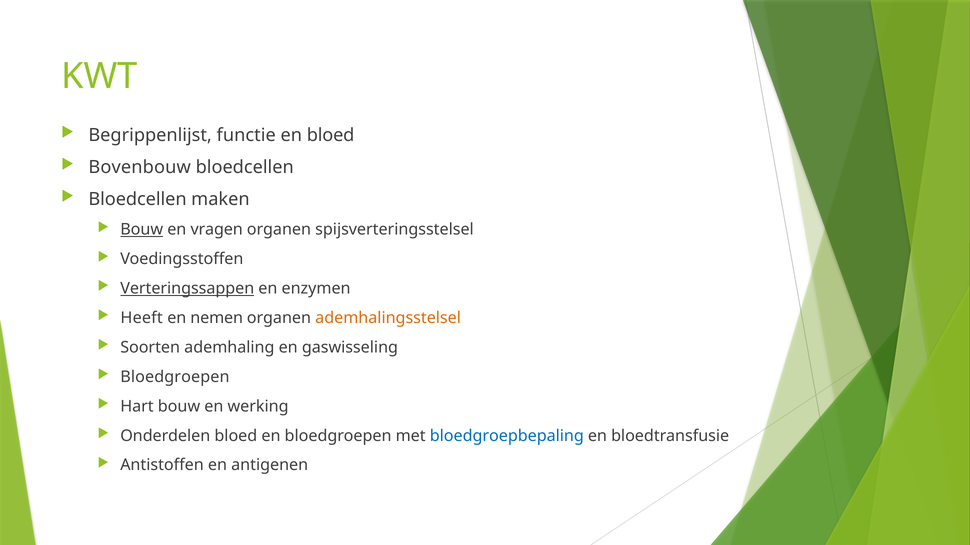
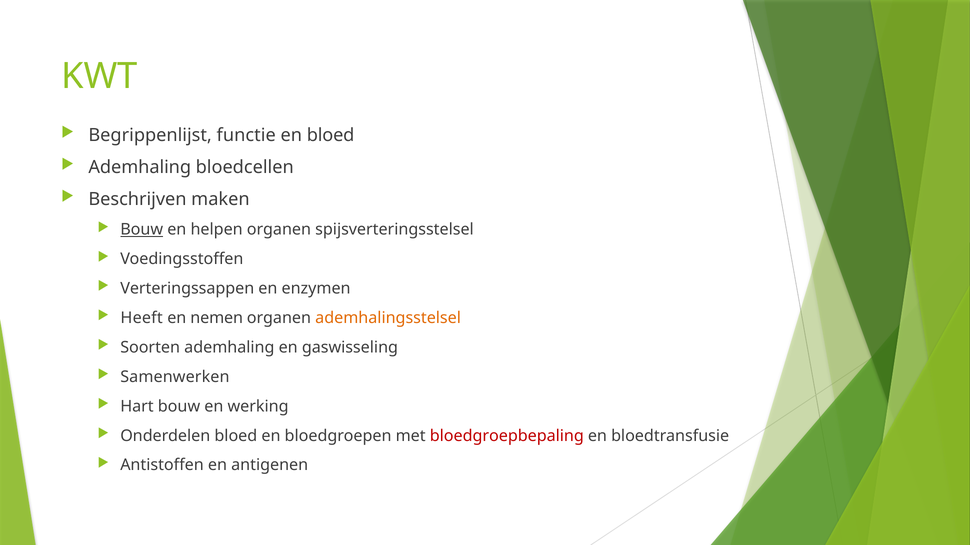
Bovenbouw: Bovenbouw -> Ademhaling (140, 167)
Bloedcellen: Bloedcellen -> Beschrijven (138, 199)
vragen: vragen -> helpen (217, 230)
Verteringssappen underline: present -> none (187, 289)
Bloedgroepen: Bloedgroepen -> Samenwerken (175, 377)
bloedgroepbepaling colour: blue -> red (507, 436)
